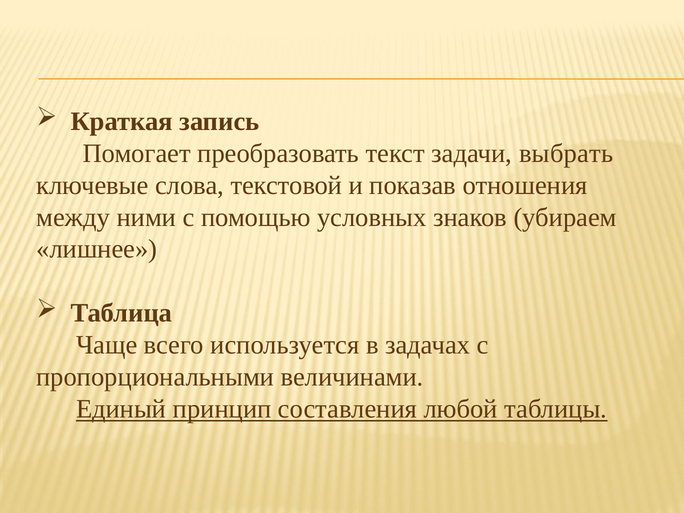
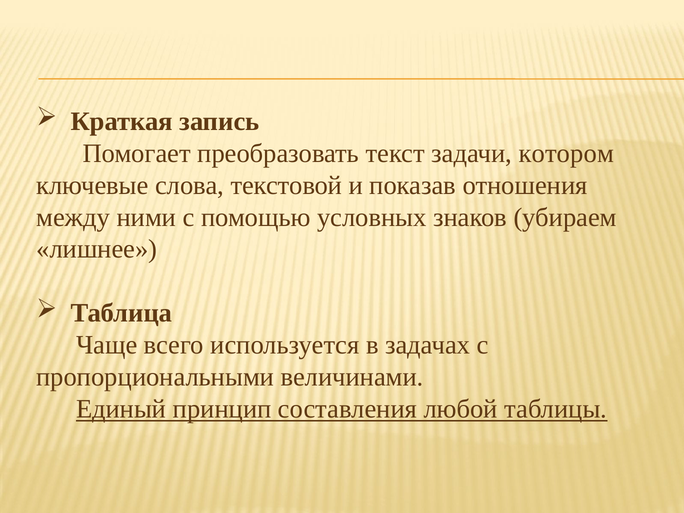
выбрать: выбрать -> котором (566, 153)
